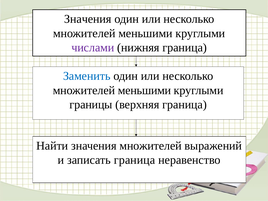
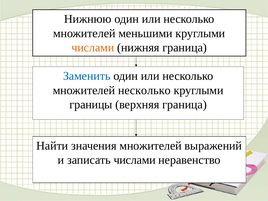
Значения: Значения -> Нижнюю (88, 19)
числами colour: purple -> orange (93, 48)
меньшими: меньшими -> несколько (144, 90)
записать граница: граница -> числами (135, 160)
